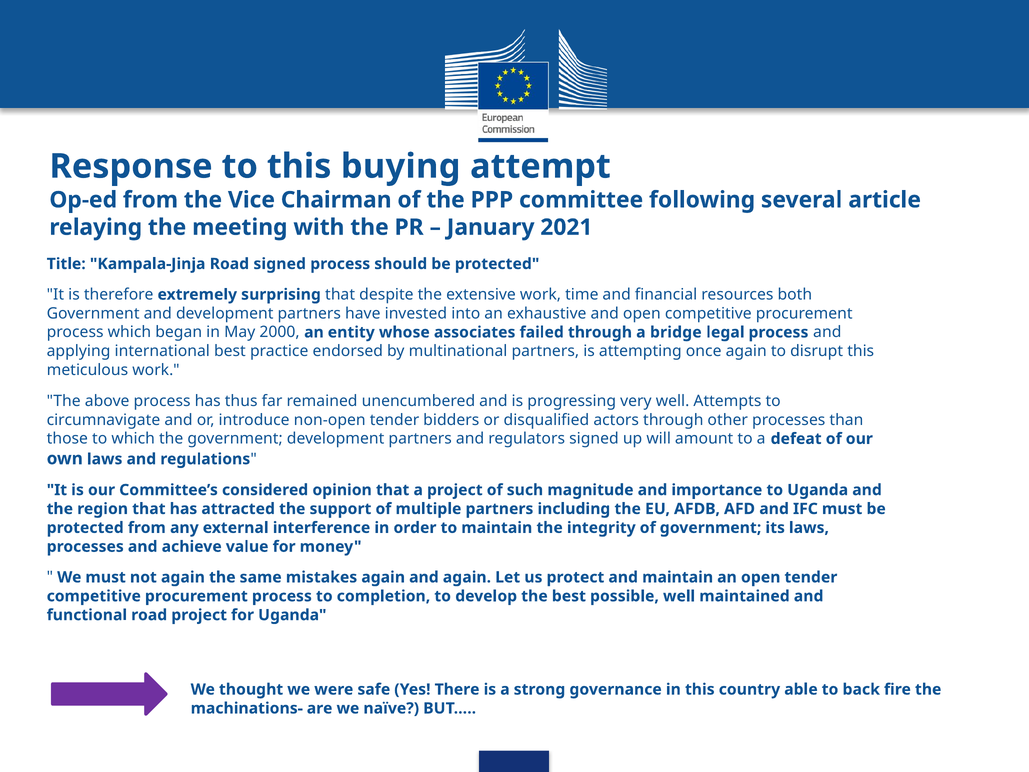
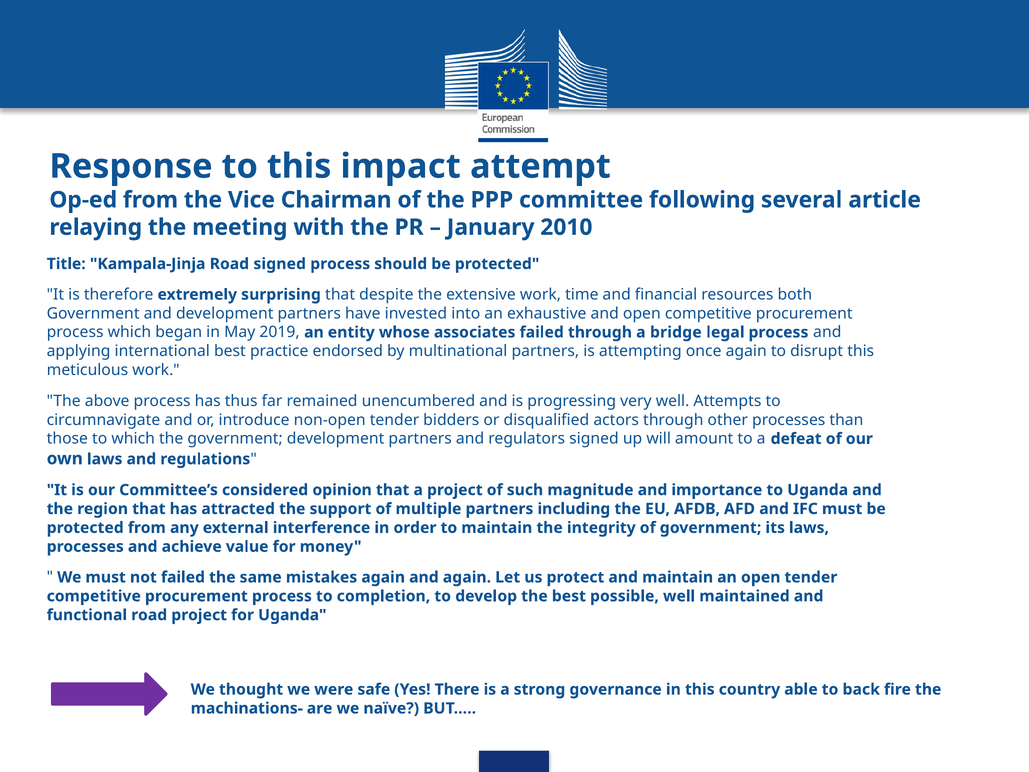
buying: buying -> impact (401, 166)
2021: 2021 -> 2010 (566, 227)
2000: 2000 -> 2019 (280, 332)
not again: again -> failed (183, 577)
